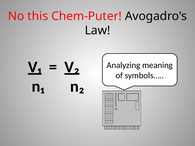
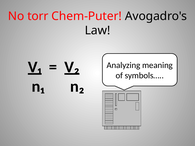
this: this -> torr (38, 16)
